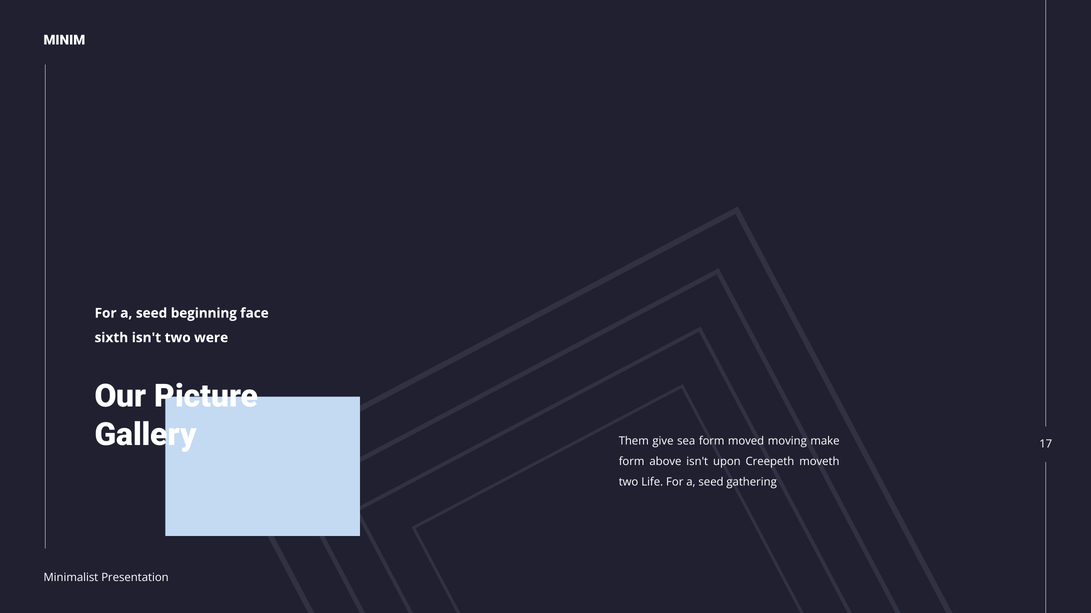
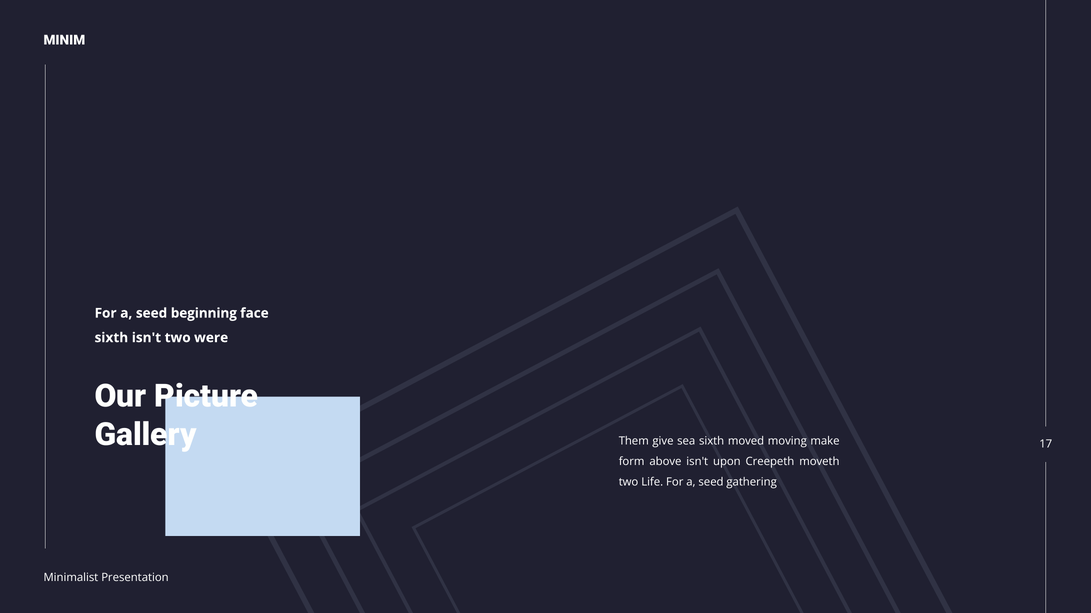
sea form: form -> sixth (712, 442)
